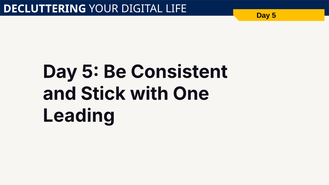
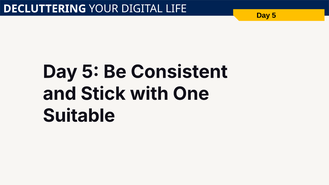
Leading: Leading -> Suitable (79, 116)
